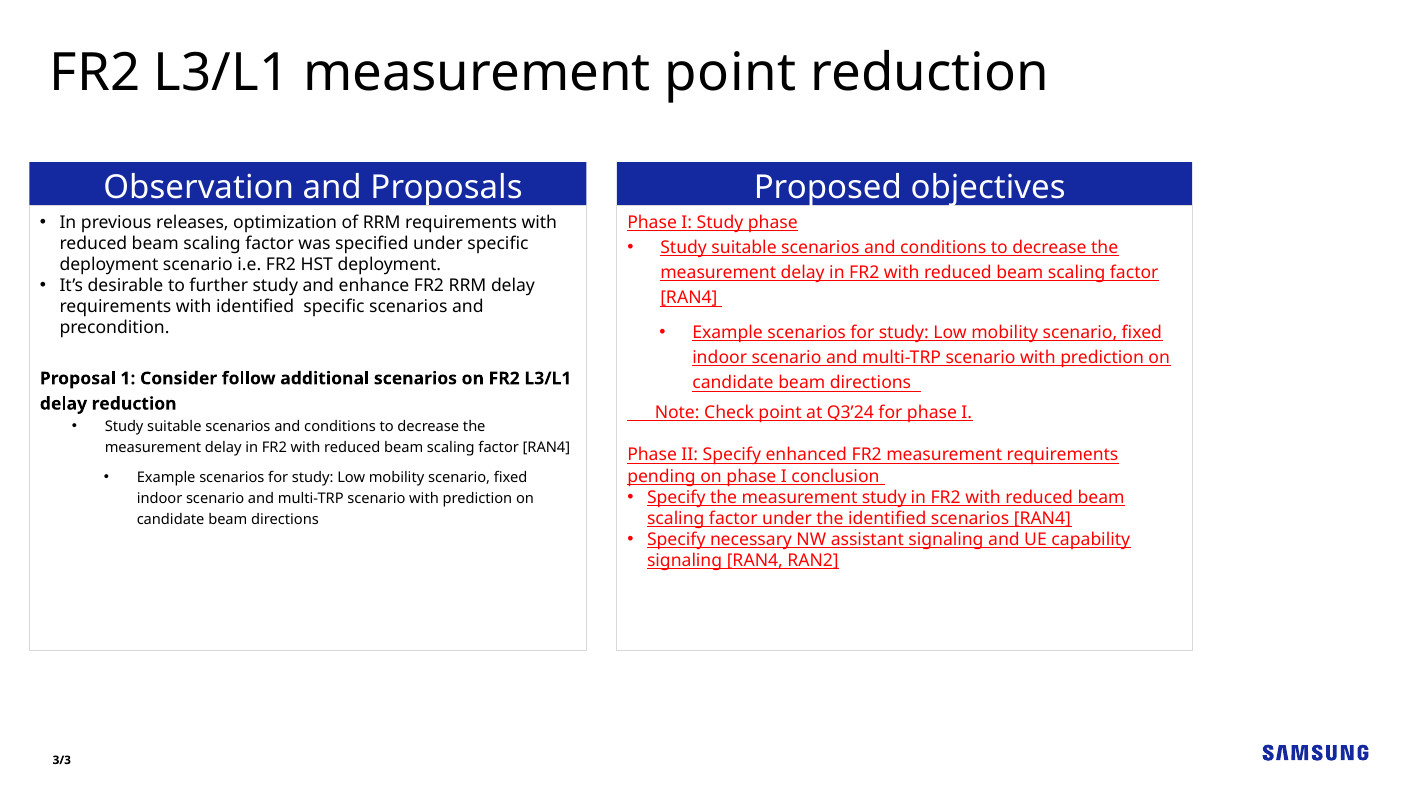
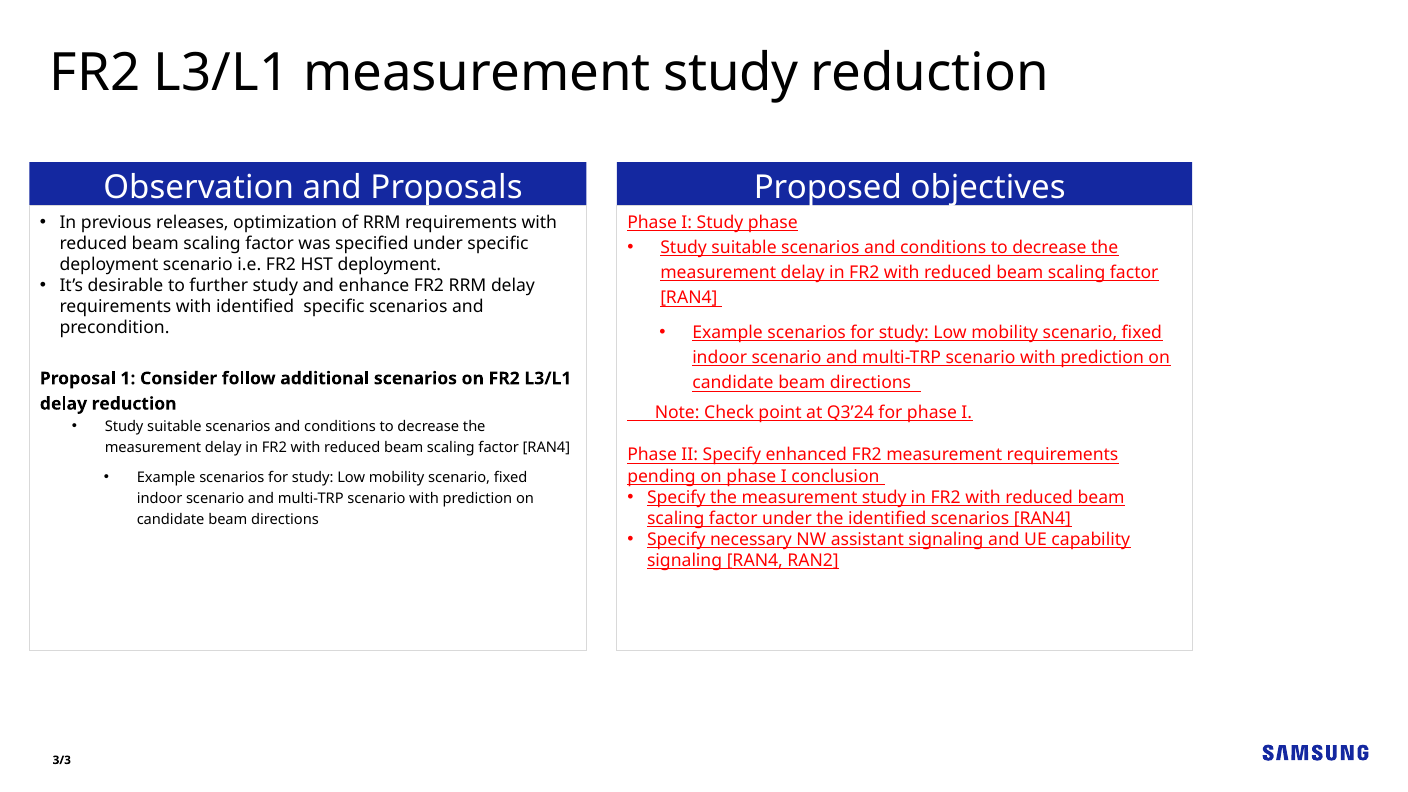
L3/L1 measurement point: point -> study (731, 73)
